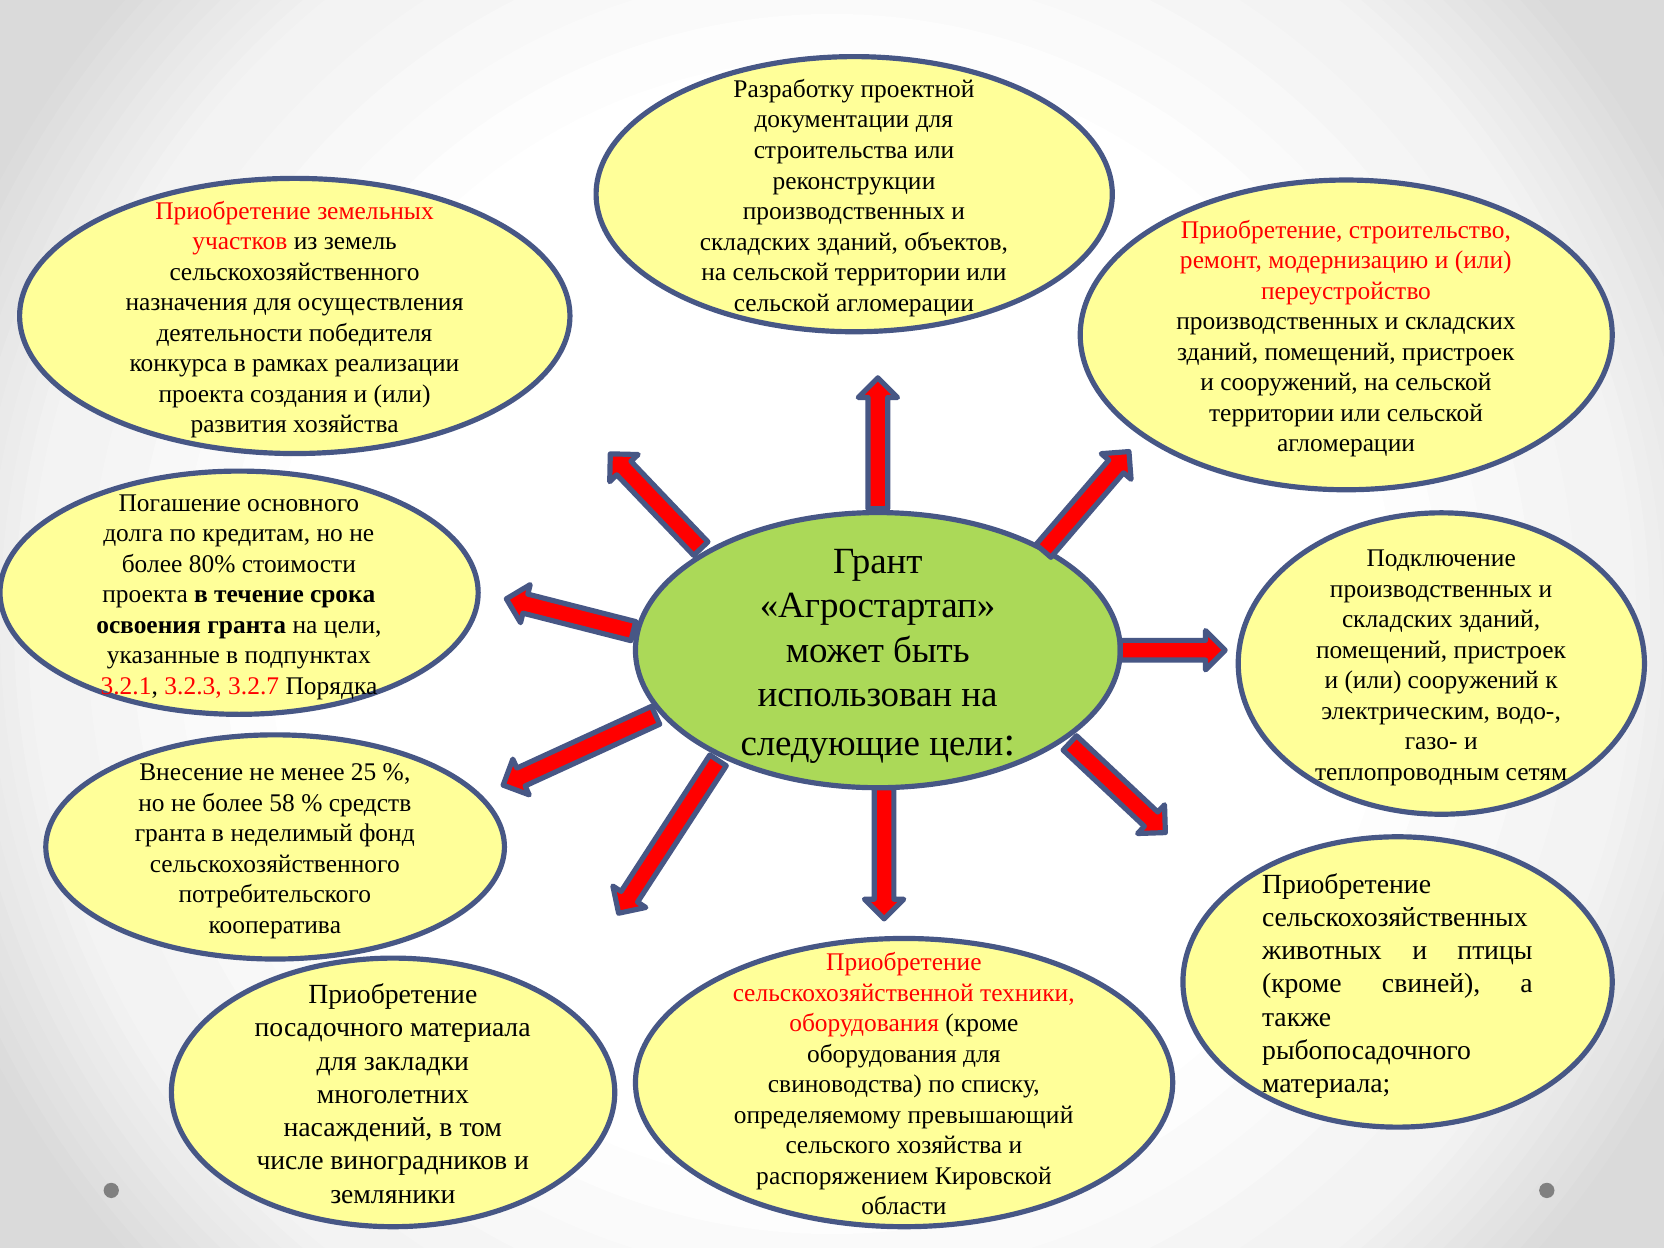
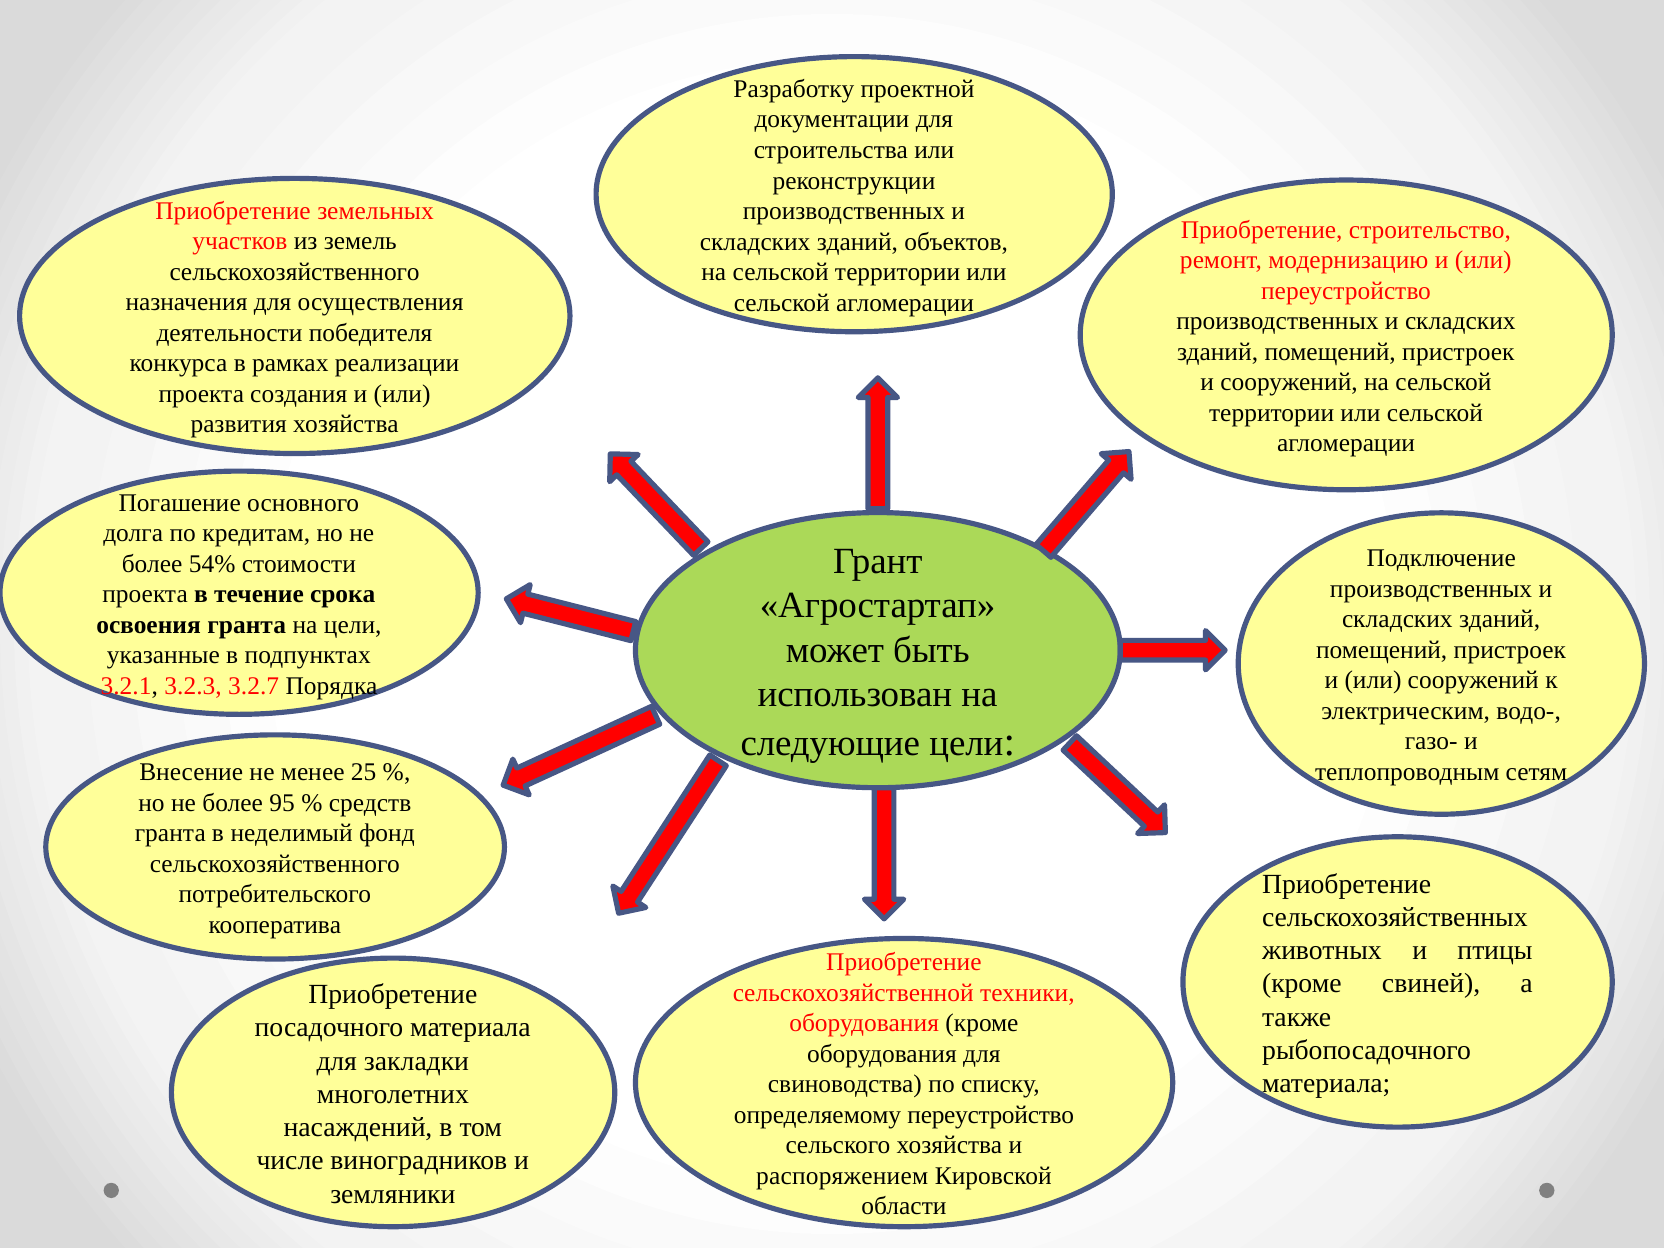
80%: 80% -> 54% (212, 564)
58: 58 -> 95 (282, 803)
определяемому превышающий: превышающий -> переустройство (991, 1115)
